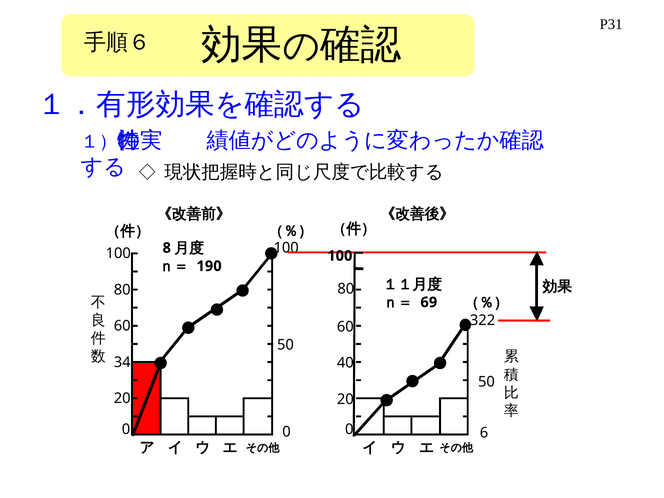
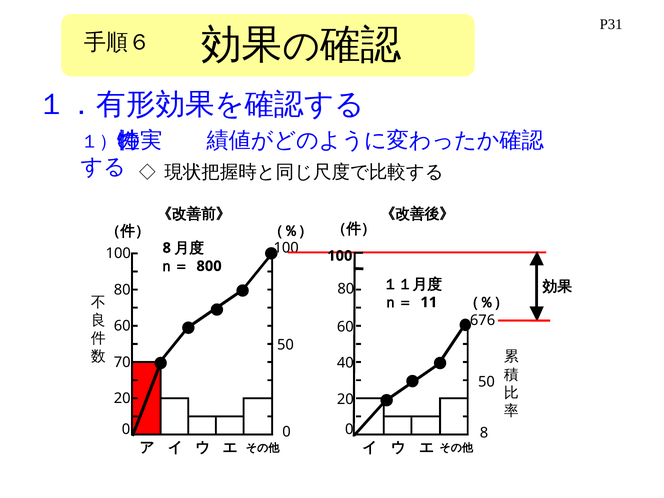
190: 190 -> 800 (209, 266)
69: 69 -> 11 (429, 302)
322: 322 -> 676 (483, 320)
34: 34 -> 70 (122, 362)
0 6: 6 -> 8 (484, 433)
